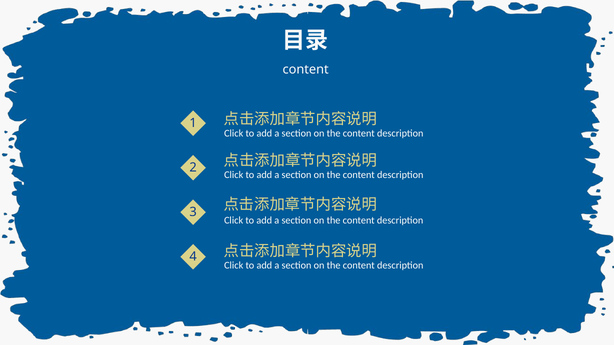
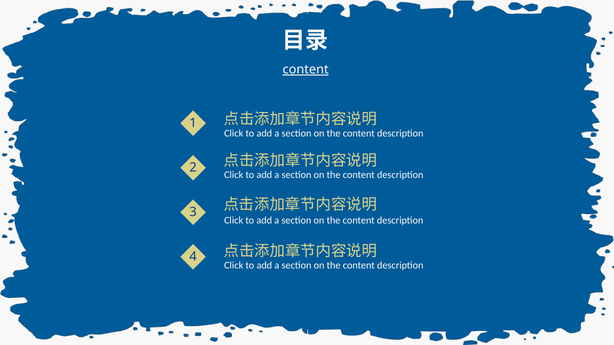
content underline: none -> present (306, 70)
